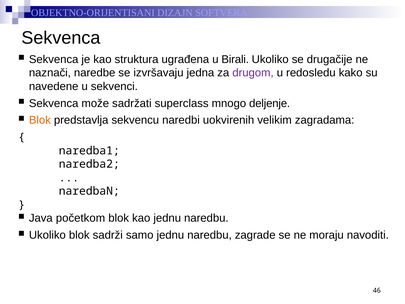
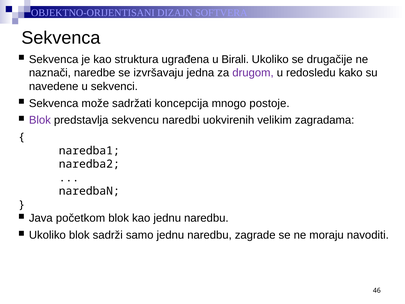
superclass: superclass -> koncepcija (182, 103)
deljenje: deljenje -> postoje (269, 103)
Blok colour: orange -> purple (40, 120)
